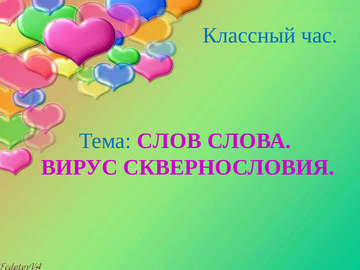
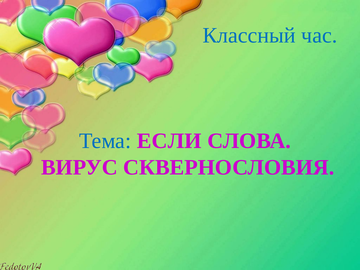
СЛОВ: СЛОВ -> ЕСЛИ (169, 141)
